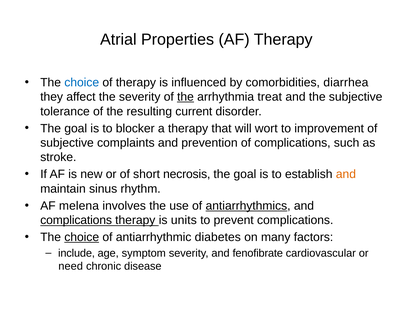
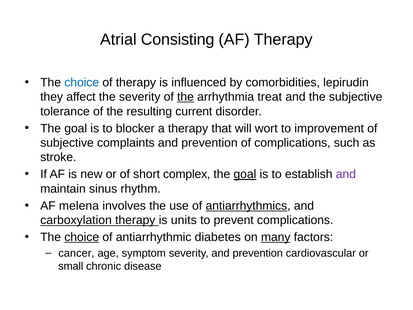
Properties: Properties -> Consisting (178, 39)
diarrhea: diarrhea -> lepirudin (346, 82)
necrosis: necrosis -> complex (187, 174)
goal underline: none -> present (245, 174)
and colour: orange -> purple (346, 174)
complications: complications -> carboxylation (76, 220)
many underline: none -> present (276, 237)
include: include -> cancer (76, 253)
severity and fenofibrate: fenofibrate -> prevention (258, 253)
need: need -> small (71, 266)
